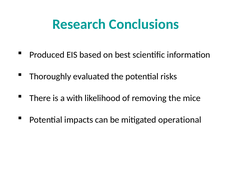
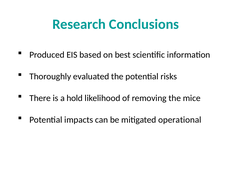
with: with -> hold (75, 99)
